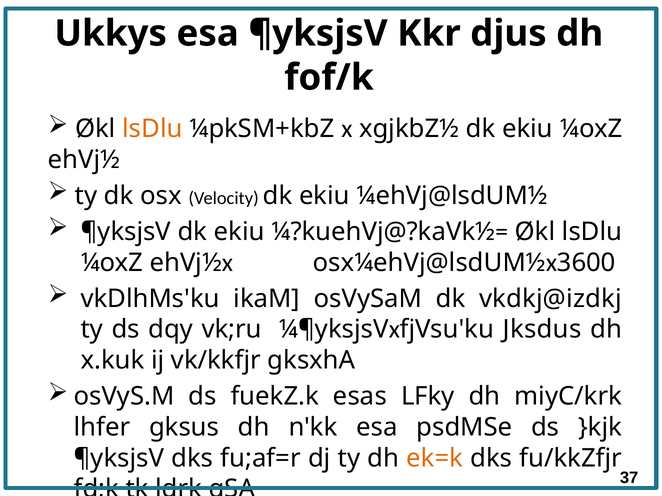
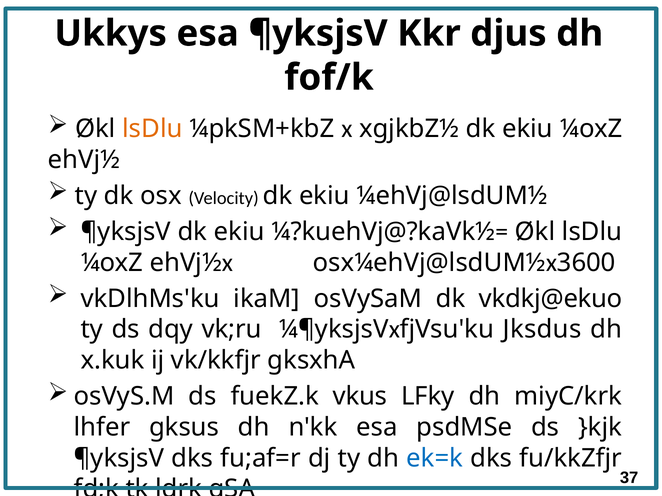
vkdkj@izdkj: vkdkj@izdkj -> vkdkj@ekuo (551, 299)
esas: esas -> vkus (360, 397)
ek=k colour: orange -> blue (435, 459)
